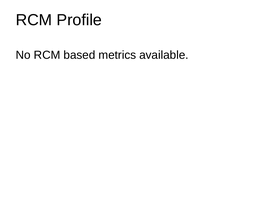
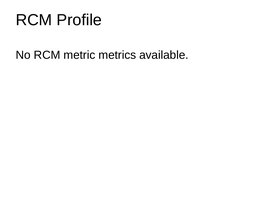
based: based -> metric (79, 55)
